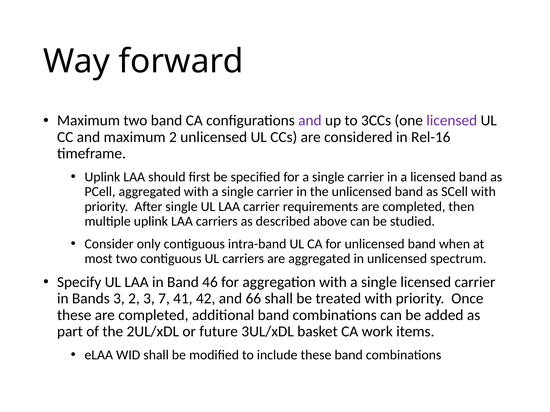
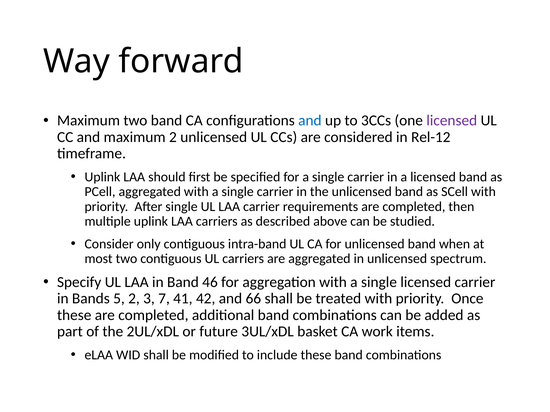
and colour: purple -> blue (310, 121)
Rel-16: Rel-16 -> Rel-12 (431, 137)
Bands 3: 3 -> 5 (119, 299)
